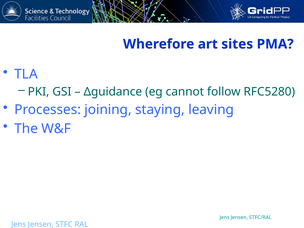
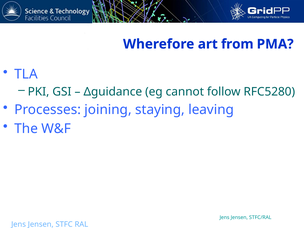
sites: sites -> from (237, 44)
